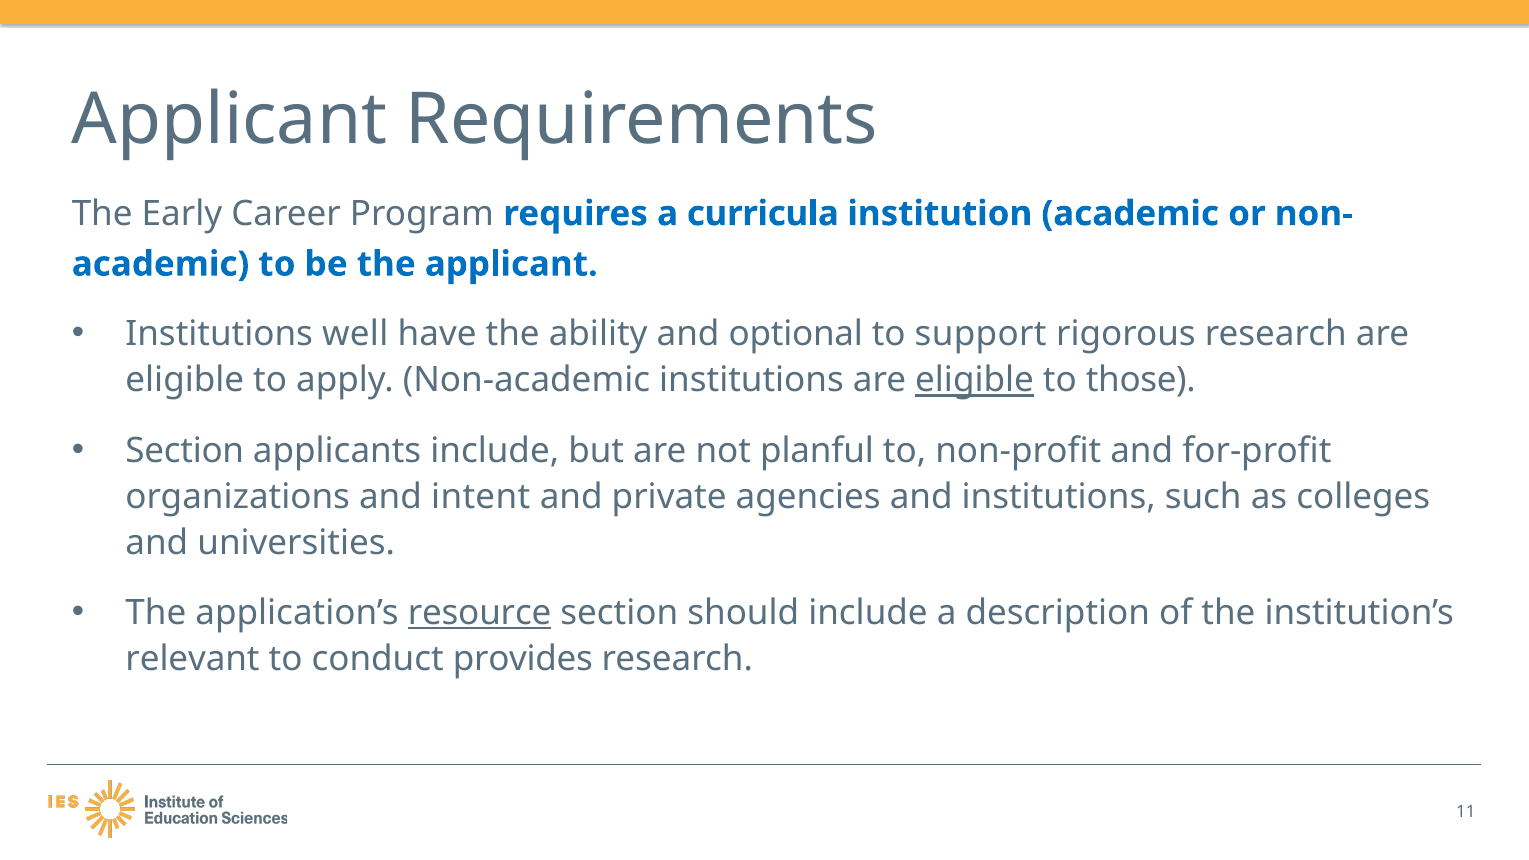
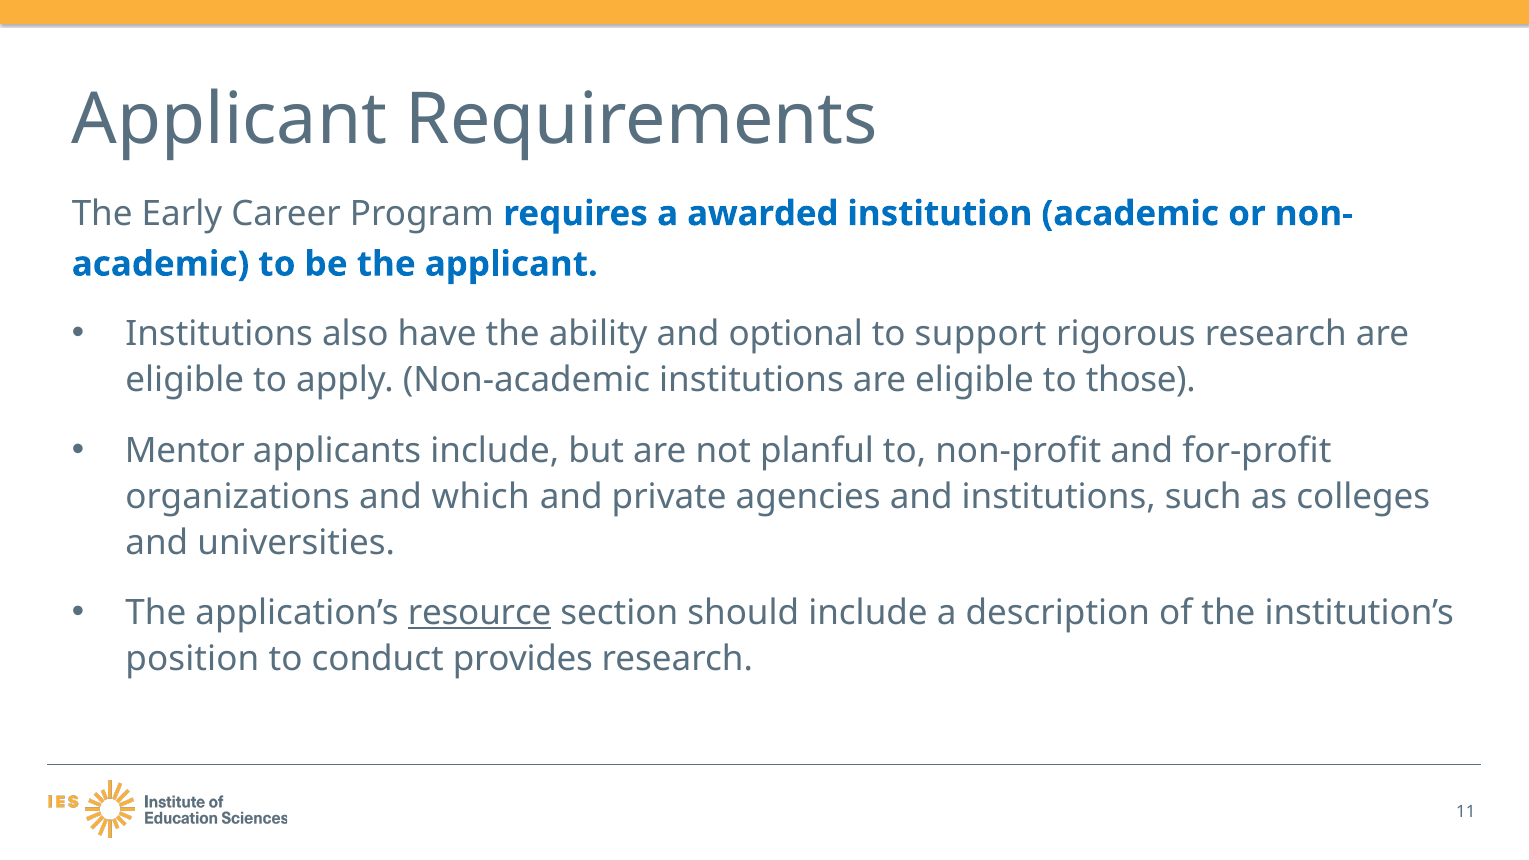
curricula: curricula -> awarded (763, 214)
well: well -> also (355, 334)
eligible underline: present -> none (975, 380)
Section: Section -> Mentor (185, 451)
intent: intent -> which (481, 497)
relevant: relevant -> position (192, 659)
